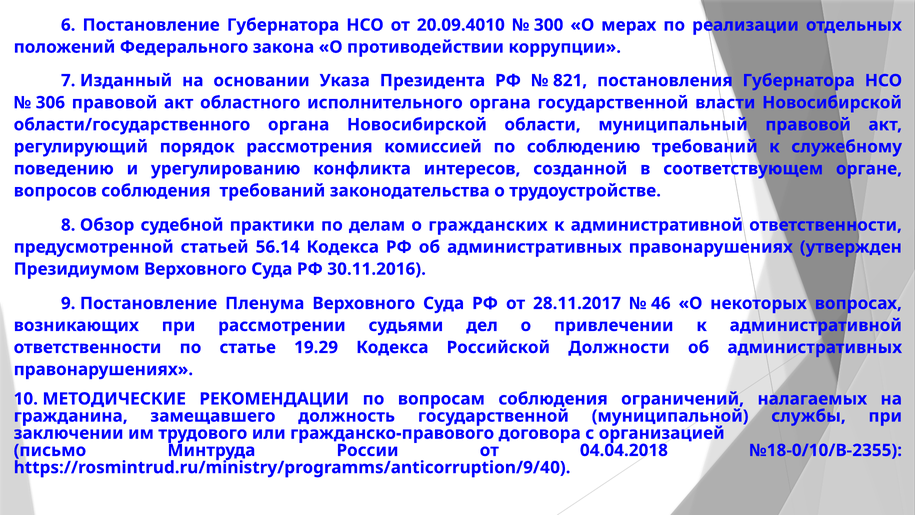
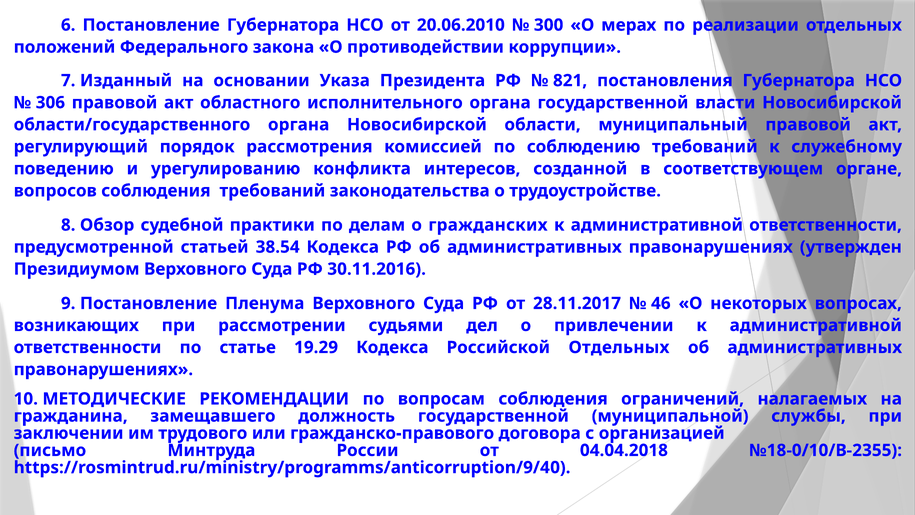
20.09.4010: 20.09.4010 -> 20.06.2010 (461, 25)
56.14: 56.14 -> 38.54 (278, 247)
Российской Должности: Должности -> Отдельных (619, 347)
